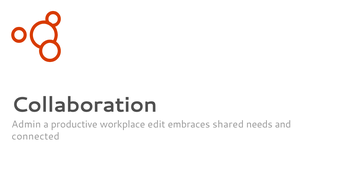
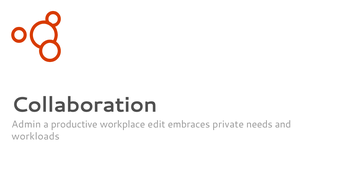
shared: shared -> private (228, 125)
connected: connected -> workloads (36, 136)
